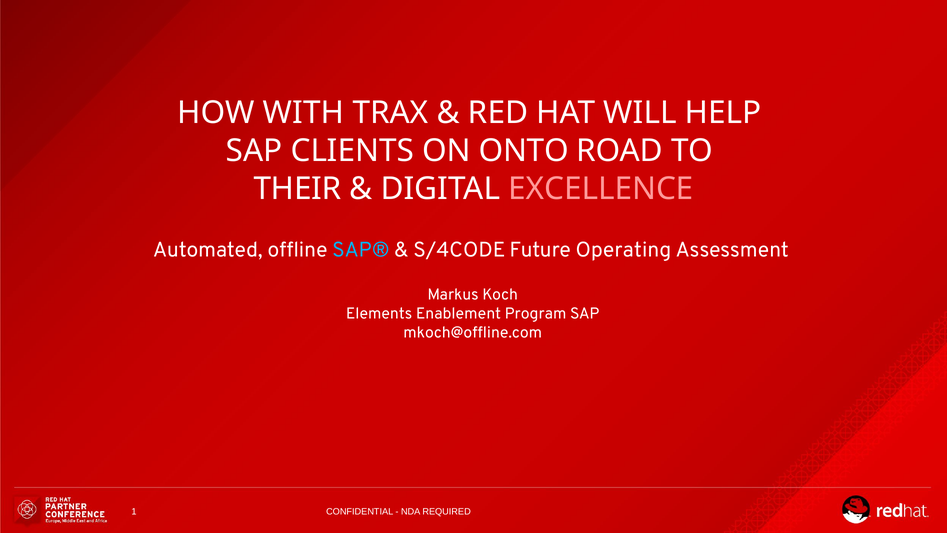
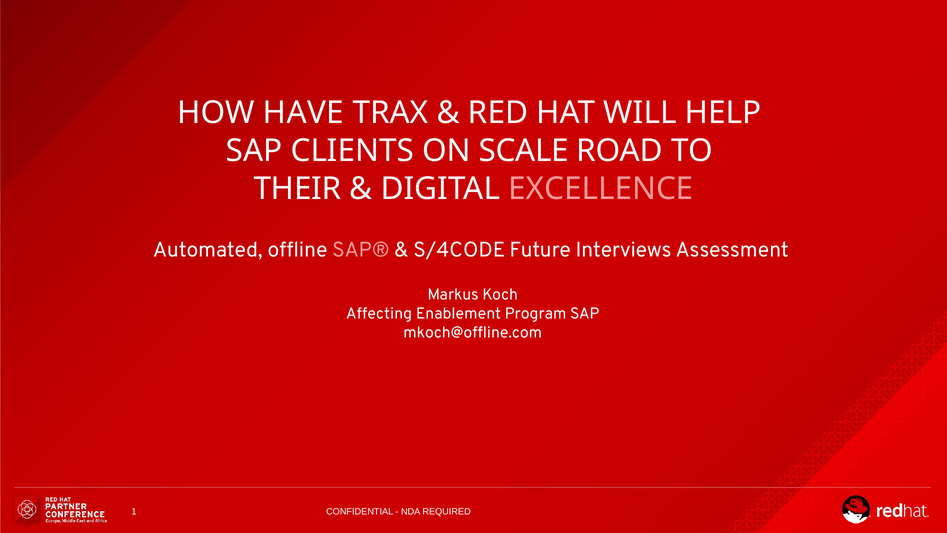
WITH: WITH -> HAVE (303, 113)
ONTO: ONTO -> SCALE (524, 151)
SAP® colour: light blue -> pink (361, 250)
Operating: Operating -> Interviews (624, 250)
Elements: Elements -> Affecting (379, 313)
